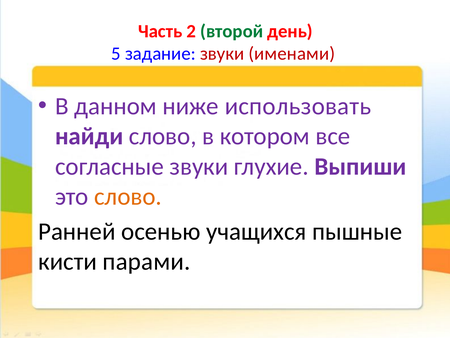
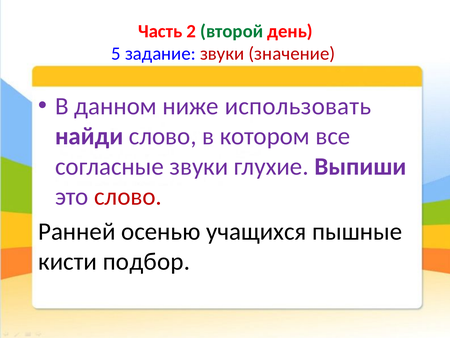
именами: именами -> значение (292, 54)
слово colour: orange -> red (128, 196)
парами: парами -> подбор (146, 261)
